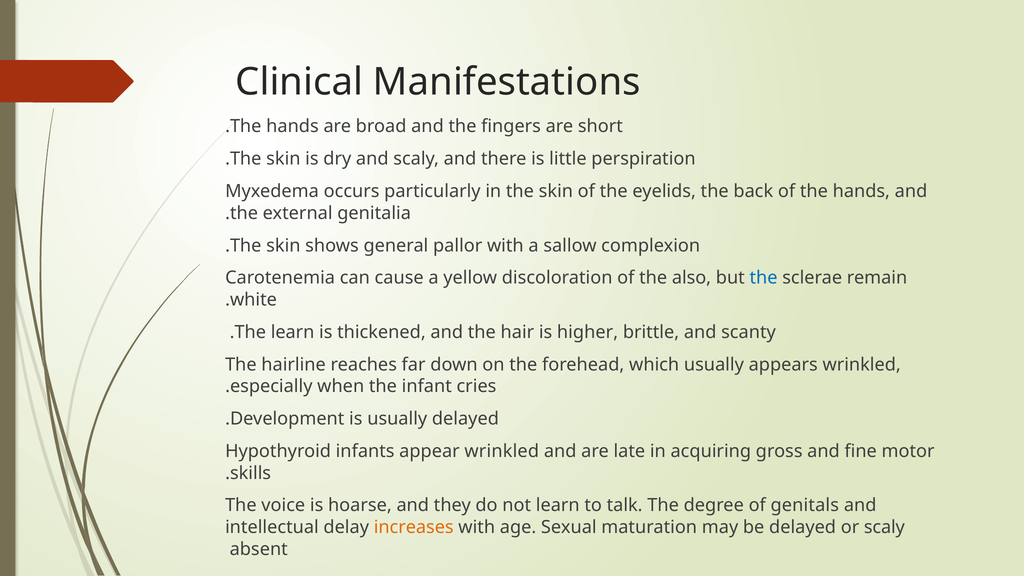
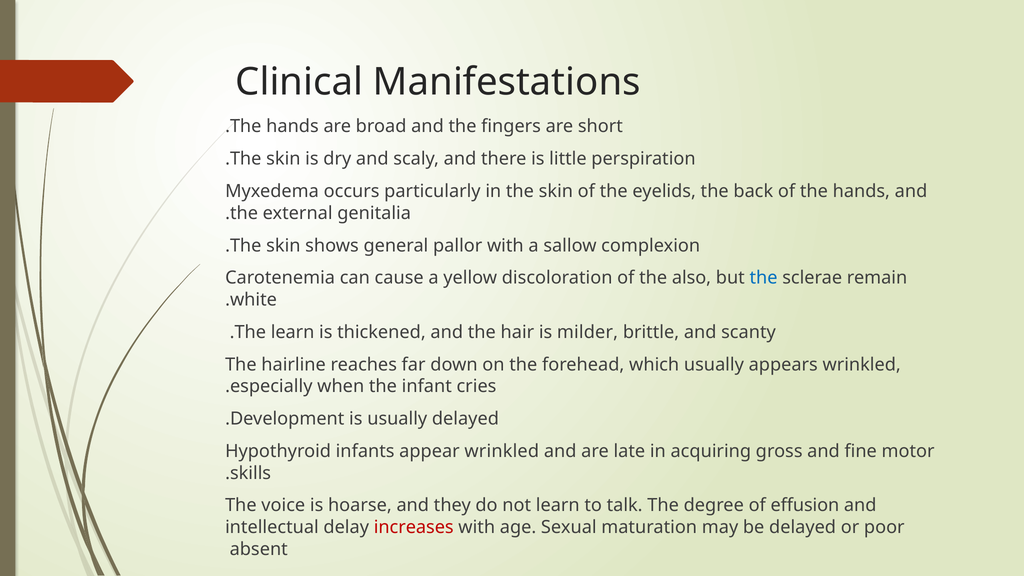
higher: higher -> milder (587, 332)
genitals: genitals -> effusion (805, 505)
increases colour: orange -> red (414, 527)
or scaly: scaly -> poor (884, 527)
